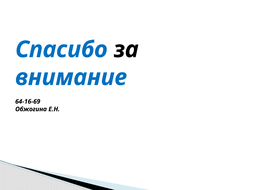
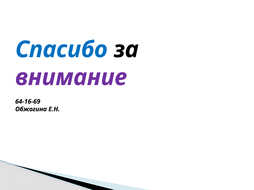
внимание colour: blue -> purple (71, 78)
